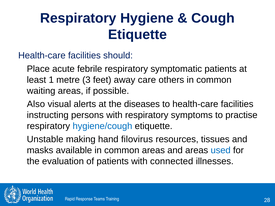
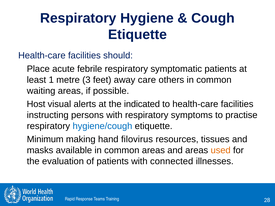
Also: Also -> Host (36, 104)
diseases: diseases -> indicated (142, 104)
Unstable: Unstable -> Minimum (45, 140)
used colour: blue -> orange (221, 151)
